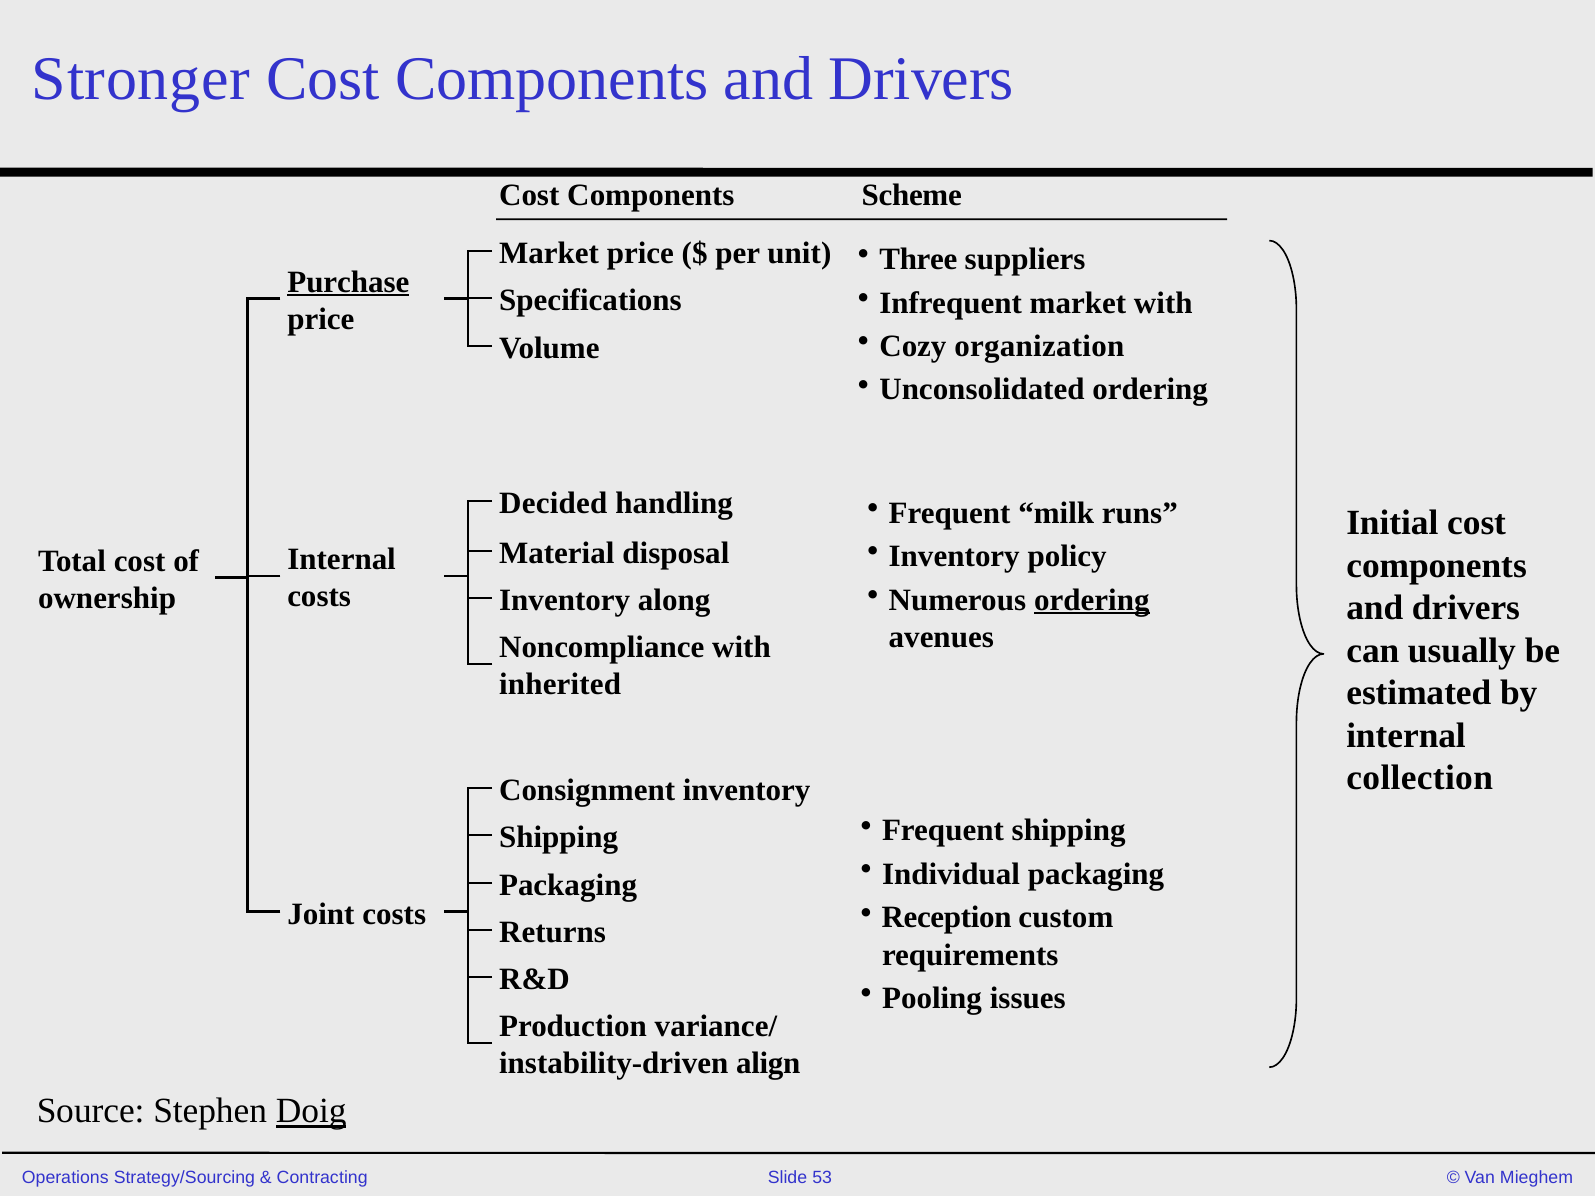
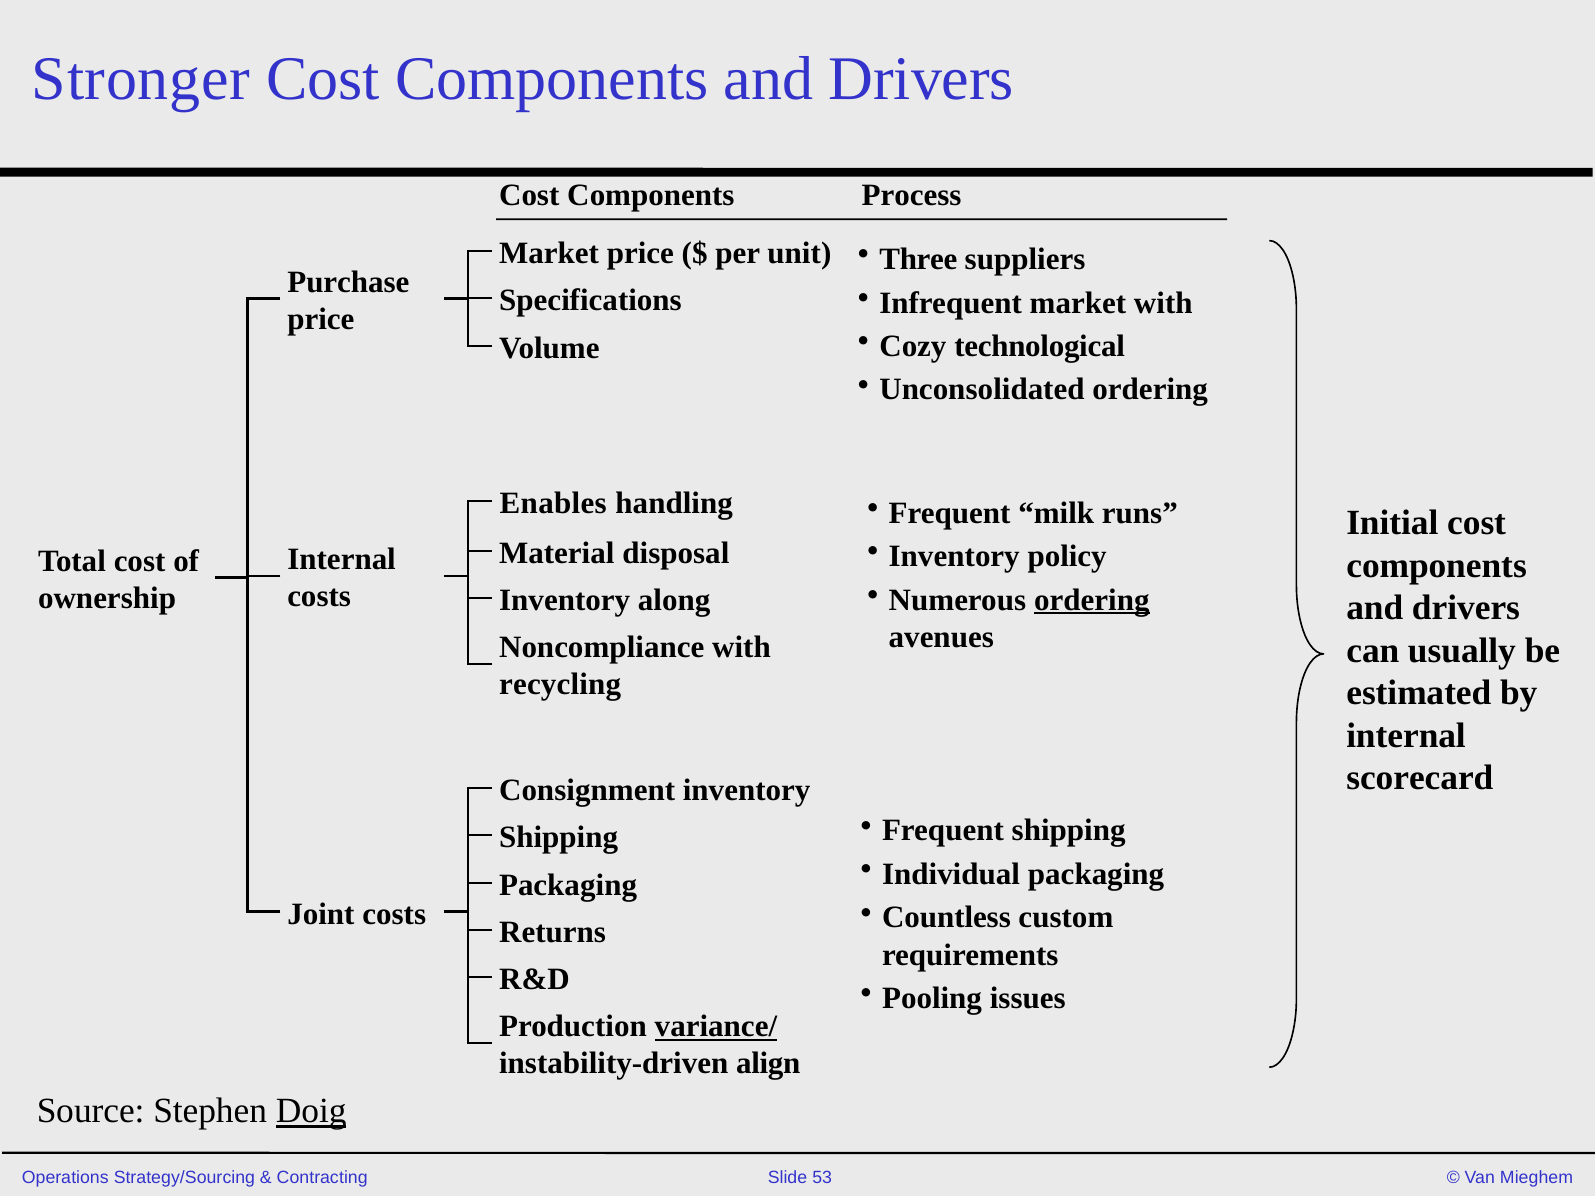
Scheme: Scheme -> Process (912, 195)
Purchase underline: present -> none (348, 282)
organization: organization -> technological (1040, 346)
Decided: Decided -> Enables (553, 503)
inherited: inherited -> recycling (560, 685)
collection: collection -> scorecard (1420, 778)
Reception: Reception -> Countless (946, 918)
variance/ underline: none -> present (716, 1027)
